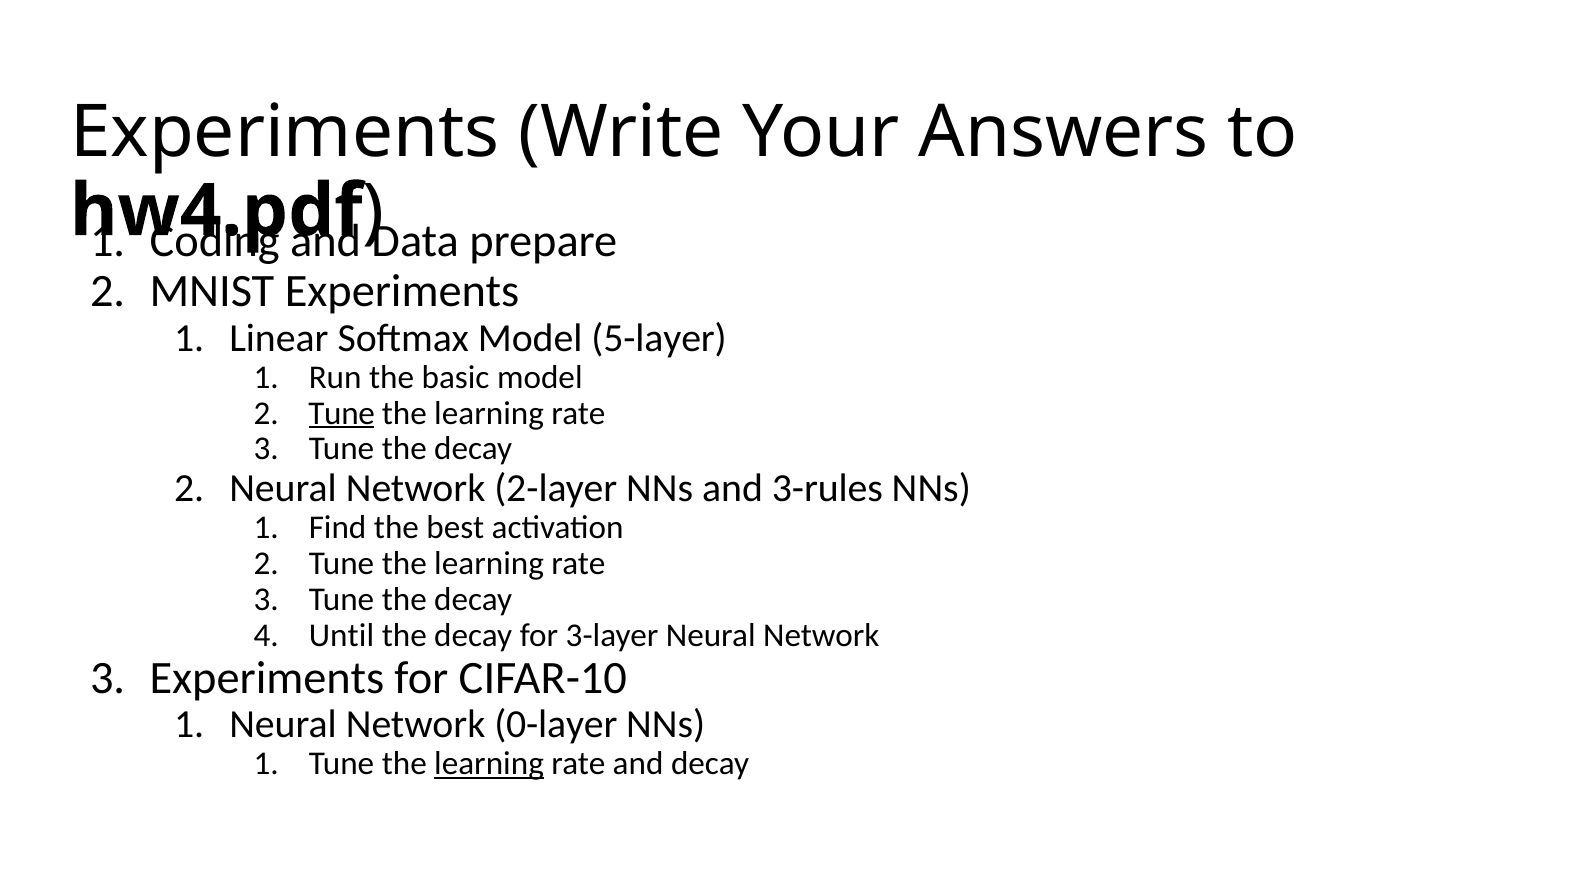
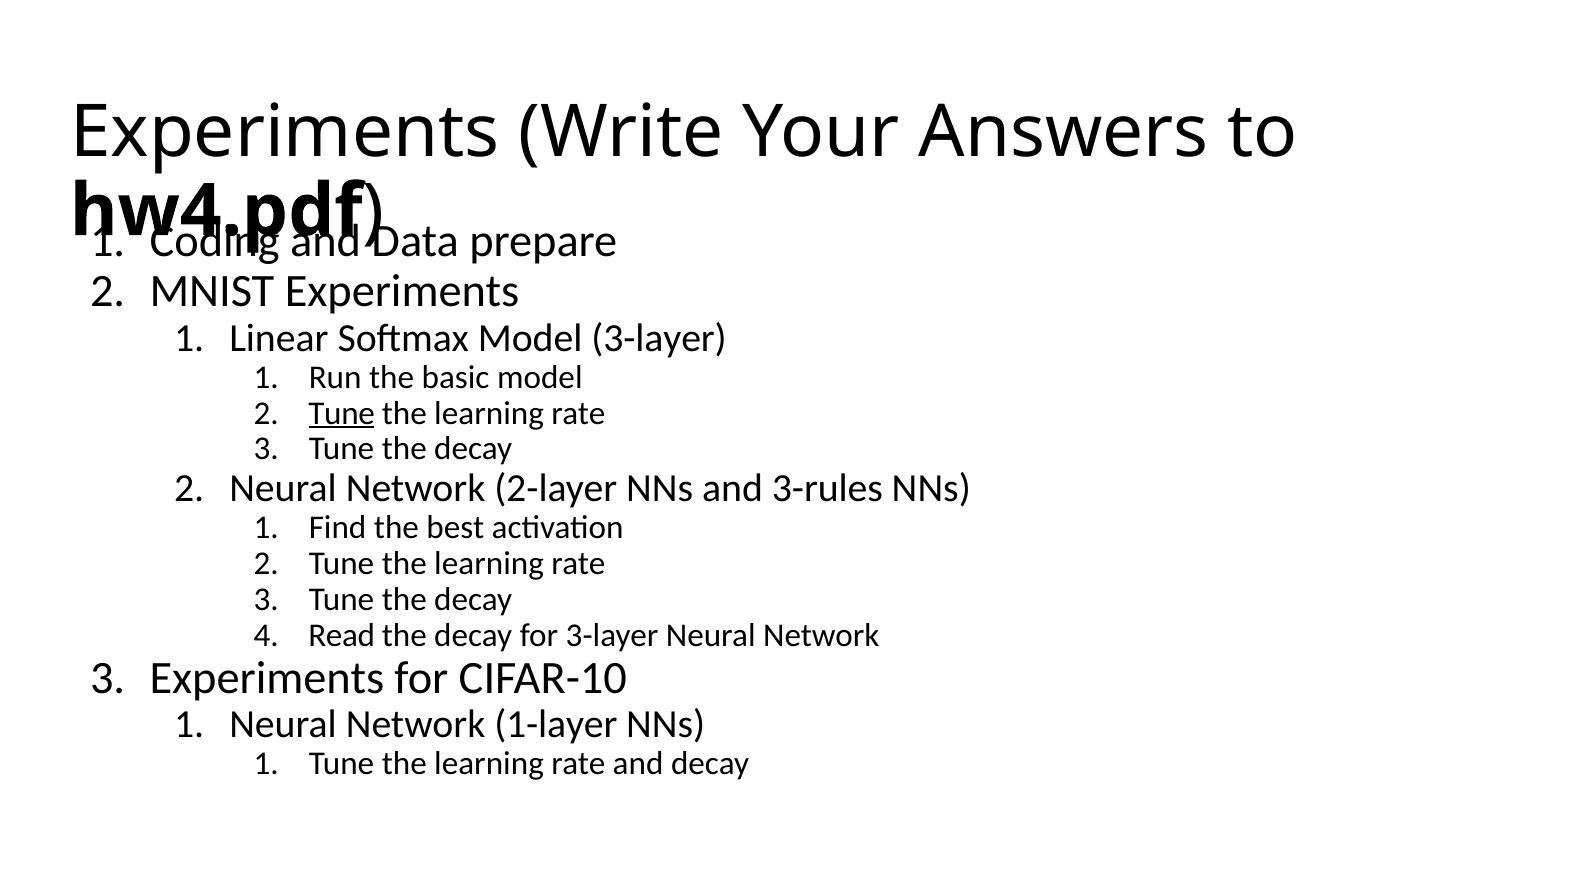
Model 5-layer: 5-layer -> 3-layer (659, 338)
Until: Until -> Read (342, 635)
0-layer: 0-layer -> 1-layer (556, 725)
learning underline: present -> none (489, 764)
